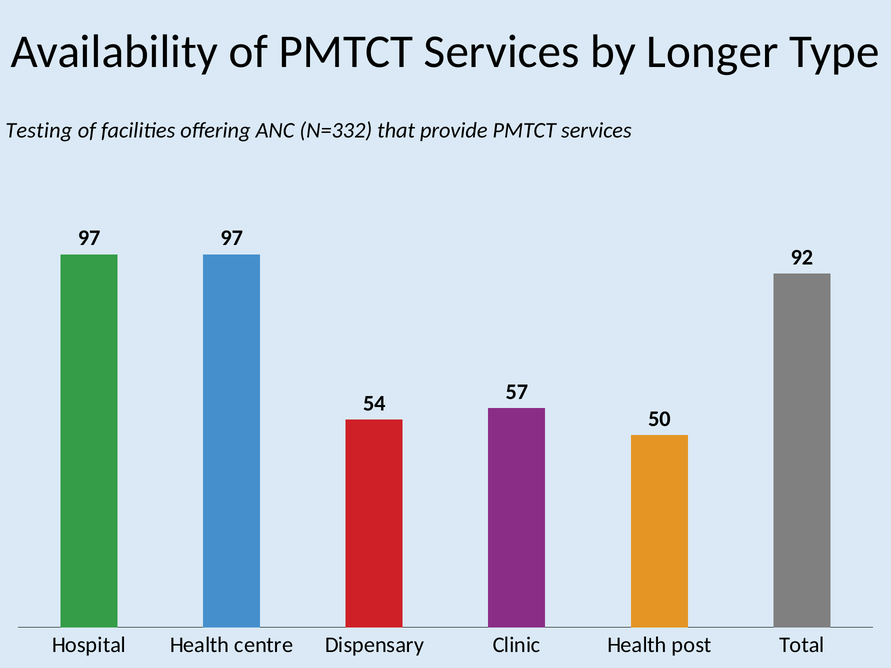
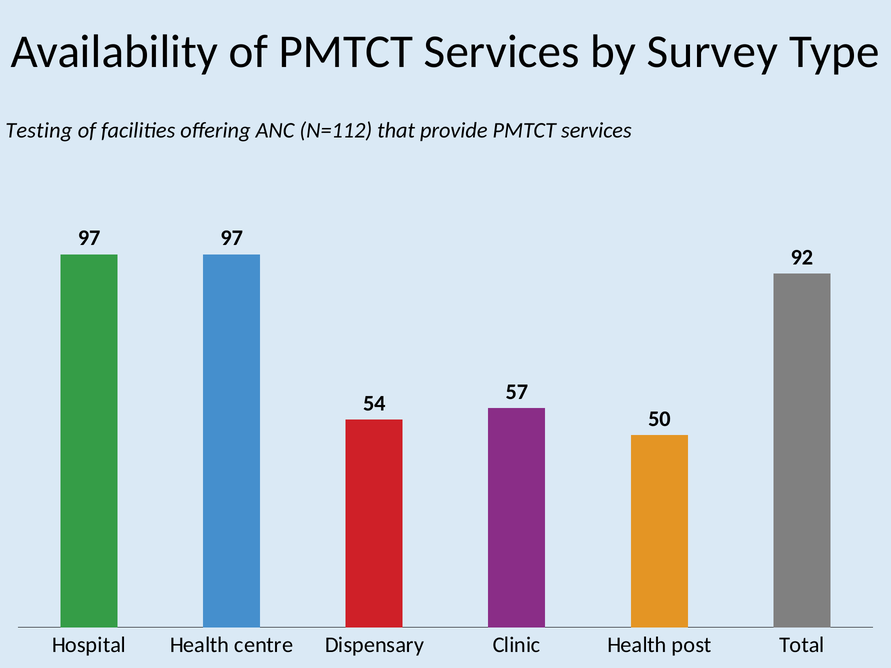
Longer: Longer -> Survey (712, 52)
N=332: N=332 -> N=112 (336, 131)
